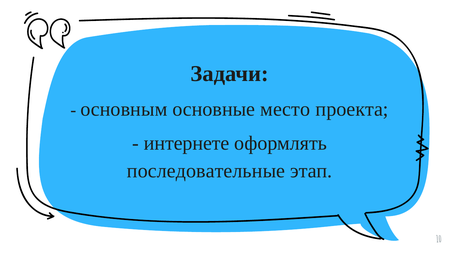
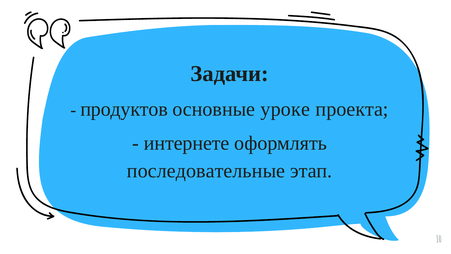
основным: основным -> продуктов (124, 109)
место: место -> уроке (285, 109)
